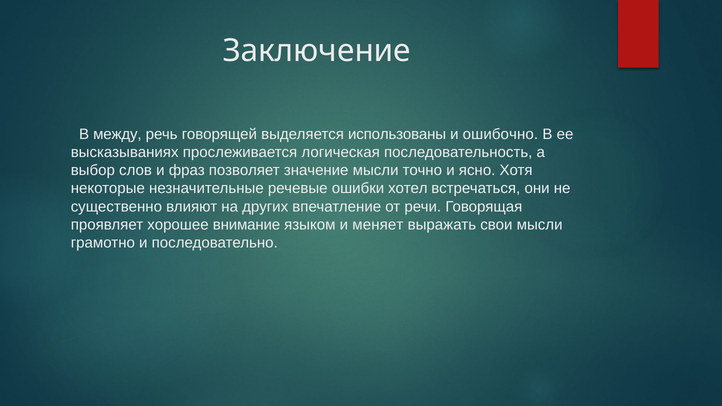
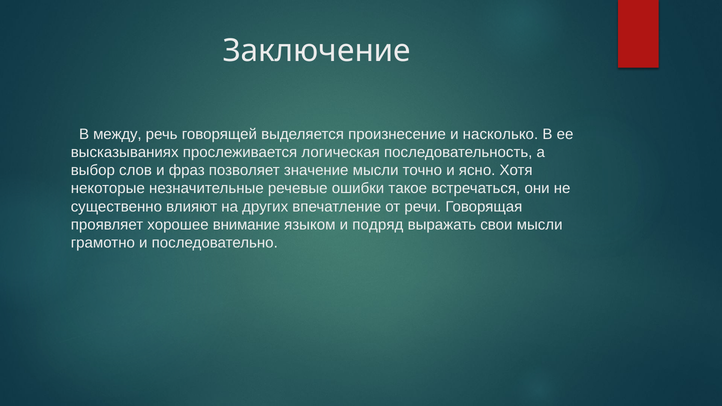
использованы: использованы -> произнесение (397, 134)
ошибочно: ошибочно -> насколько (500, 134)
хотел: хотел -> такое (408, 189)
меняет: меняет -> подряд (378, 225)
